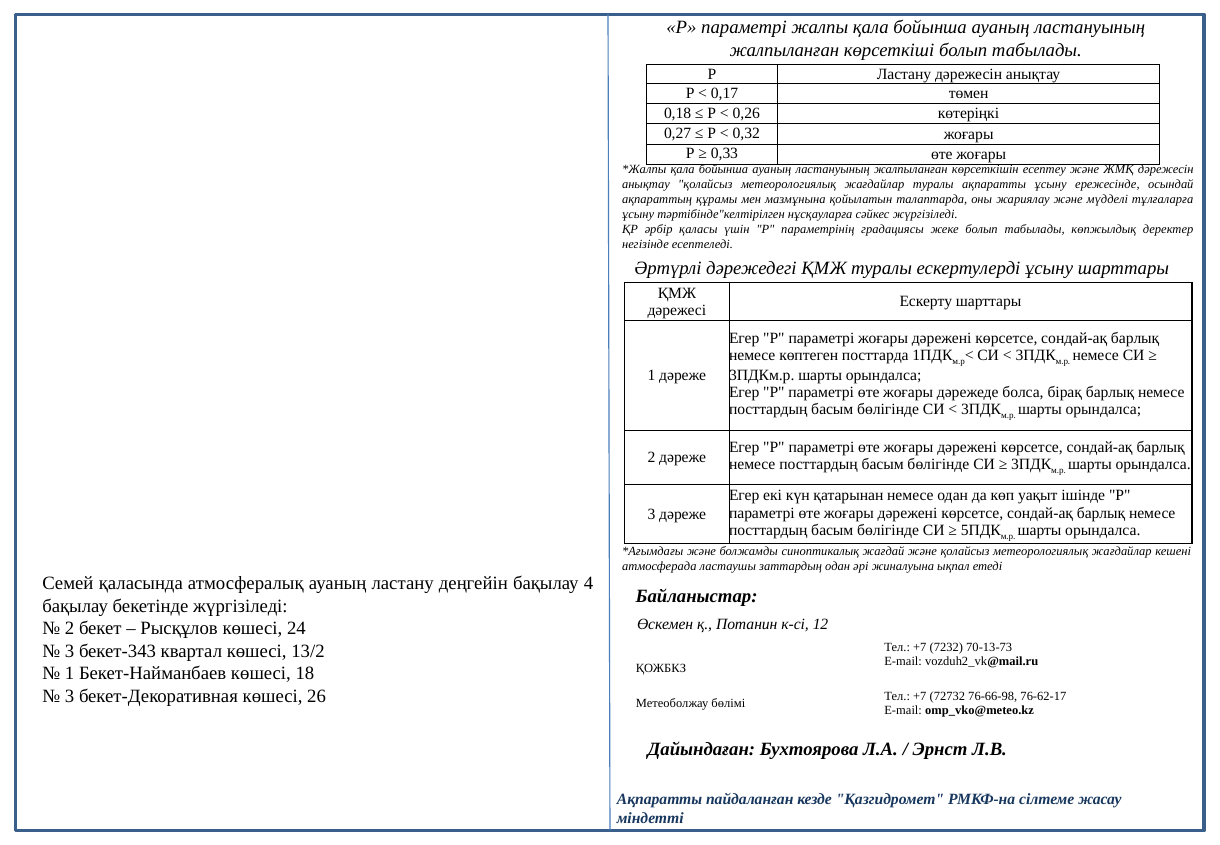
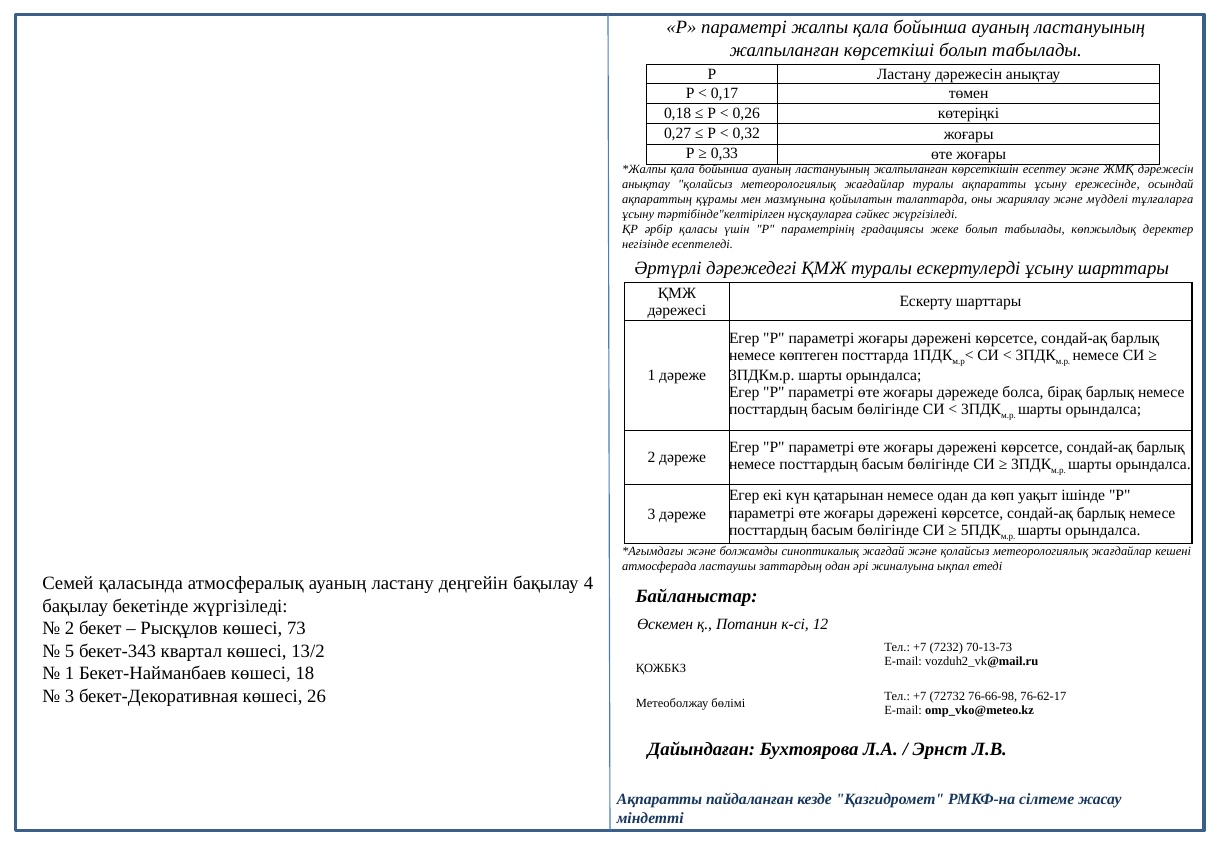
24: 24 -> 73 (296, 628)
3: 3 -> 5 (70, 651)
